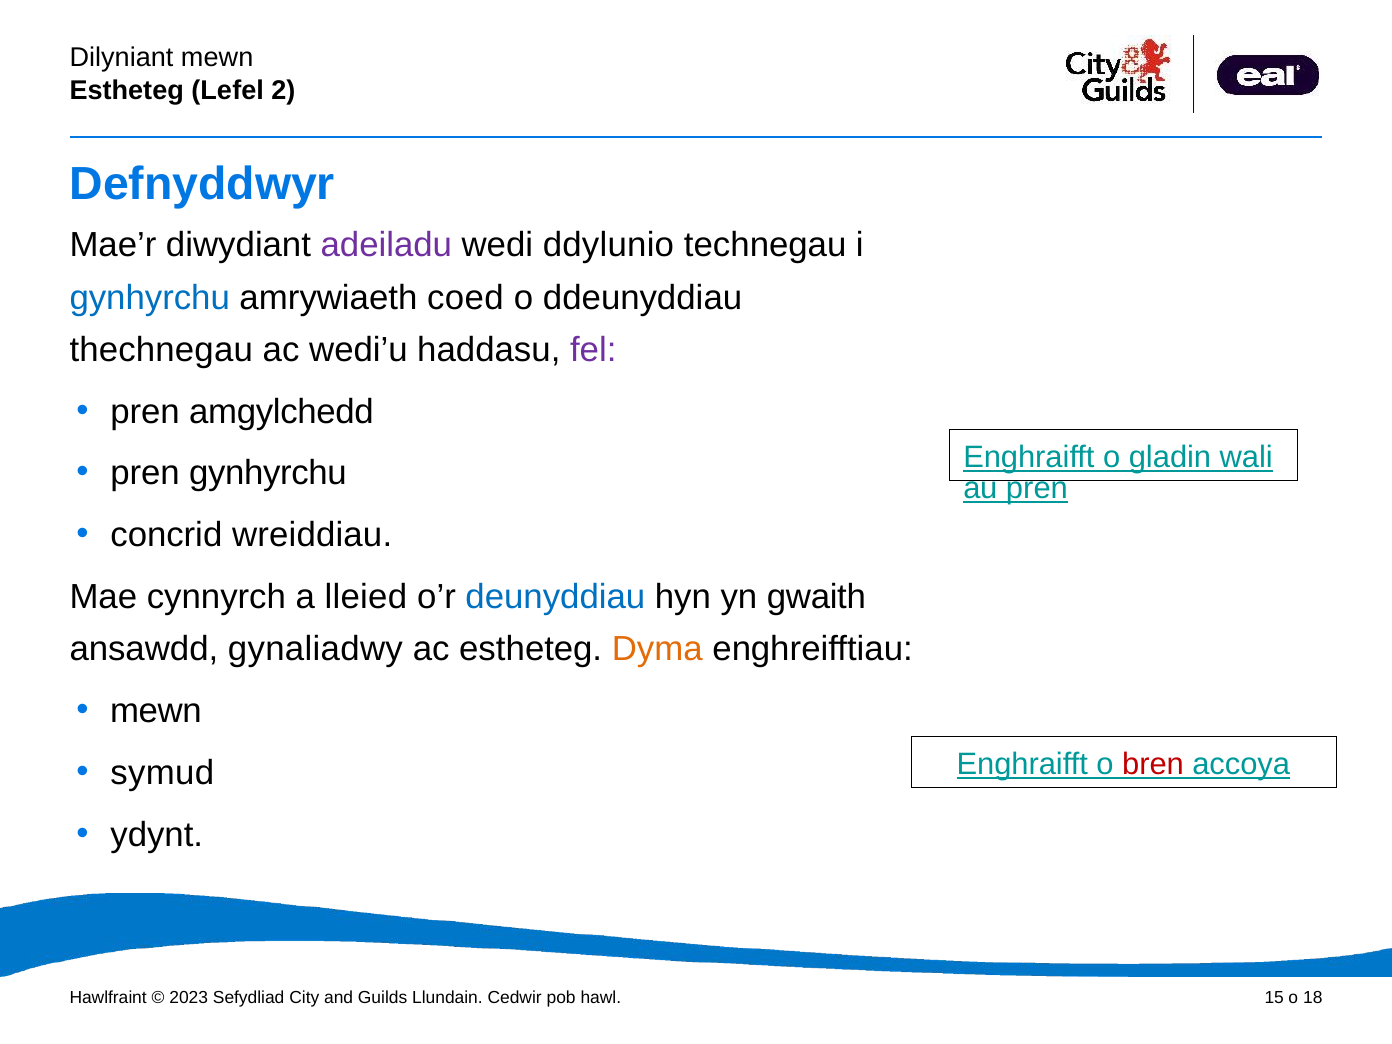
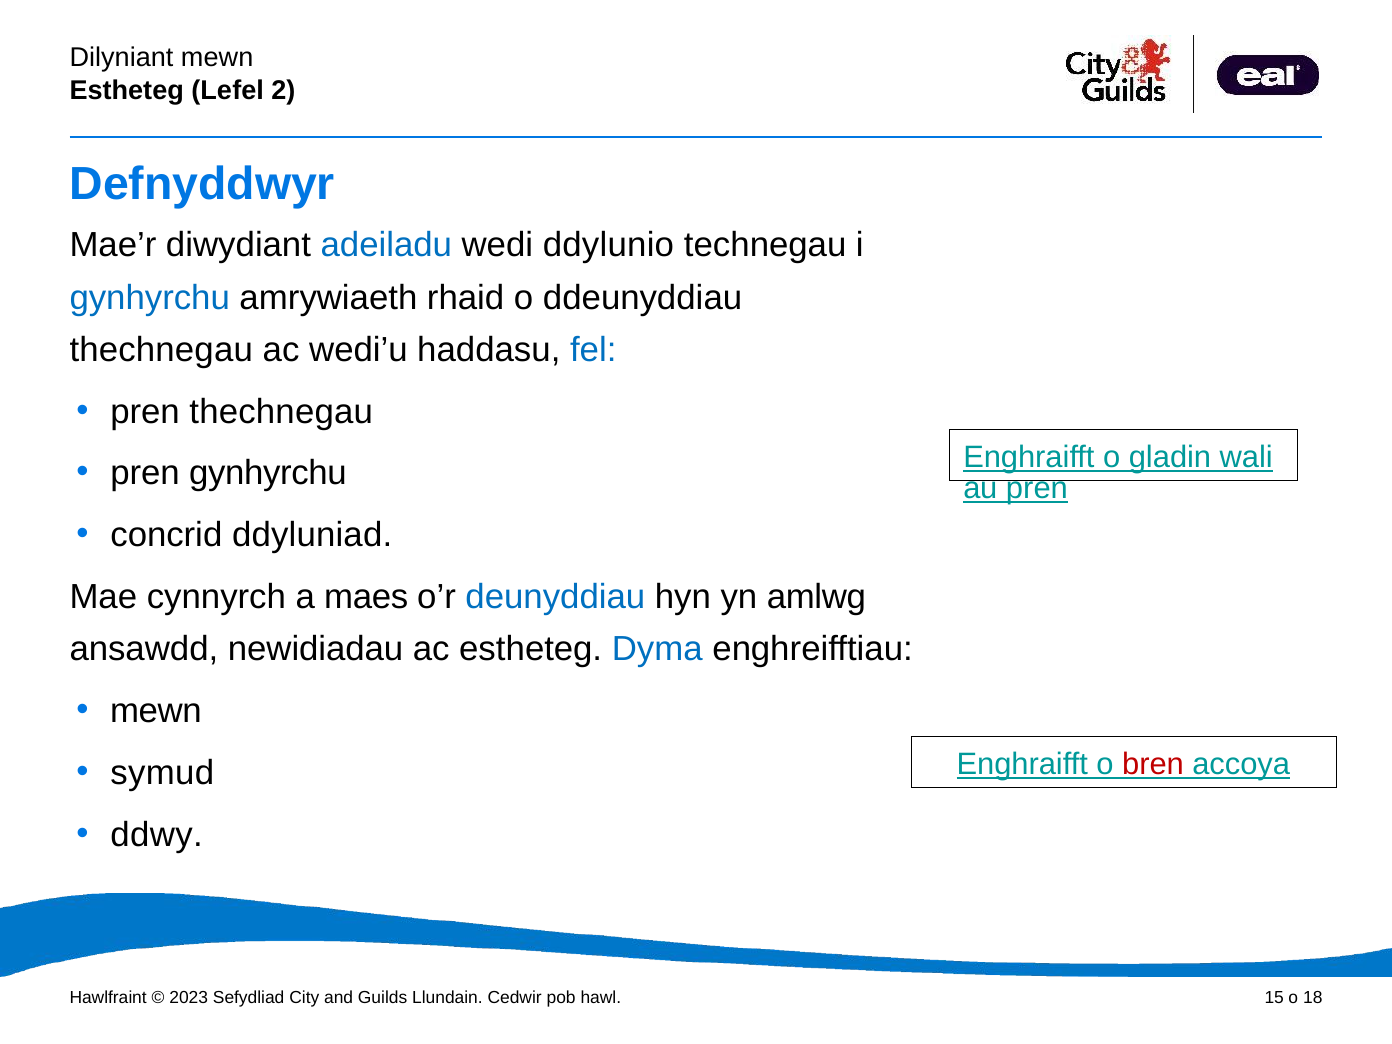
adeiladu colour: purple -> blue (386, 245)
coed: coed -> rhaid (466, 298)
fel colour: purple -> blue (593, 350)
pren amgylchedd: amgylchedd -> thechnegau (281, 412)
wreiddiau: wreiddiau -> ddyluniad (312, 535)
lleied: lleied -> maes (366, 597)
gwaith: gwaith -> amlwg (816, 597)
gynaliadwy: gynaliadwy -> newidiadau (316, 649)
Dyma colour: orange -> blue (657, 649)
ydynt: ydynt -> ddwy (157, 835)
